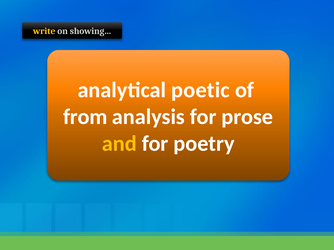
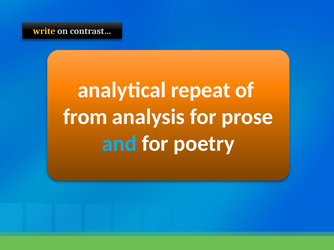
showing…: showing… -> contrast… (91, 31)
poetic: poetic -> repeat (201, 90)
and colour: yellow -> light blue (119, 144)
